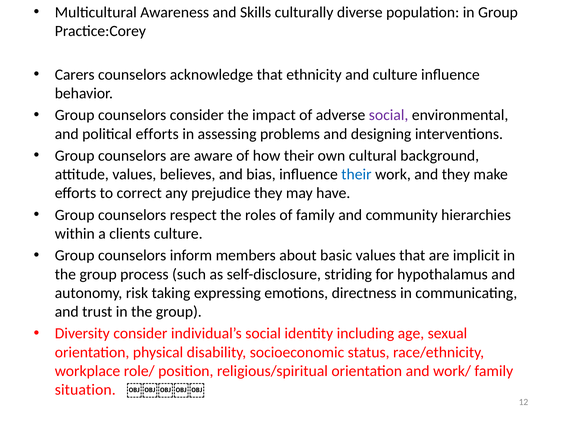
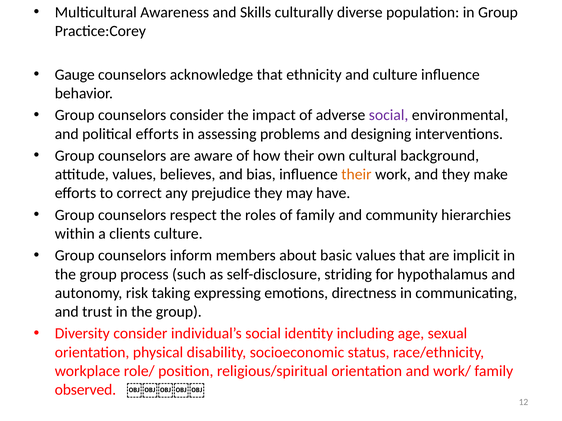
Carers: Carers -> Gauge (75, 75)
their colour: blue -> orange (356, 175)
situation: situation -> observed (85, 390)
